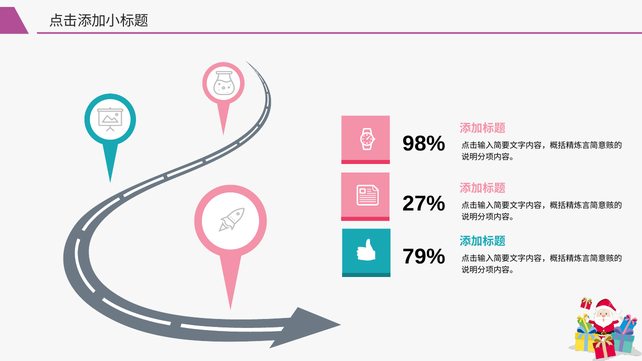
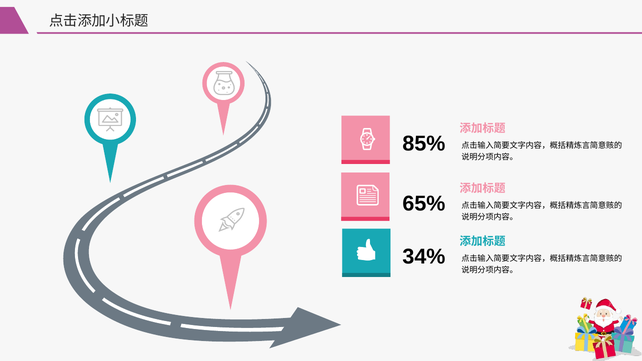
98%: 98% -> 85% (424, 144)
27%: 27% -> 65% (424, 204)
79%: 79% -> 34% (424, 257)
